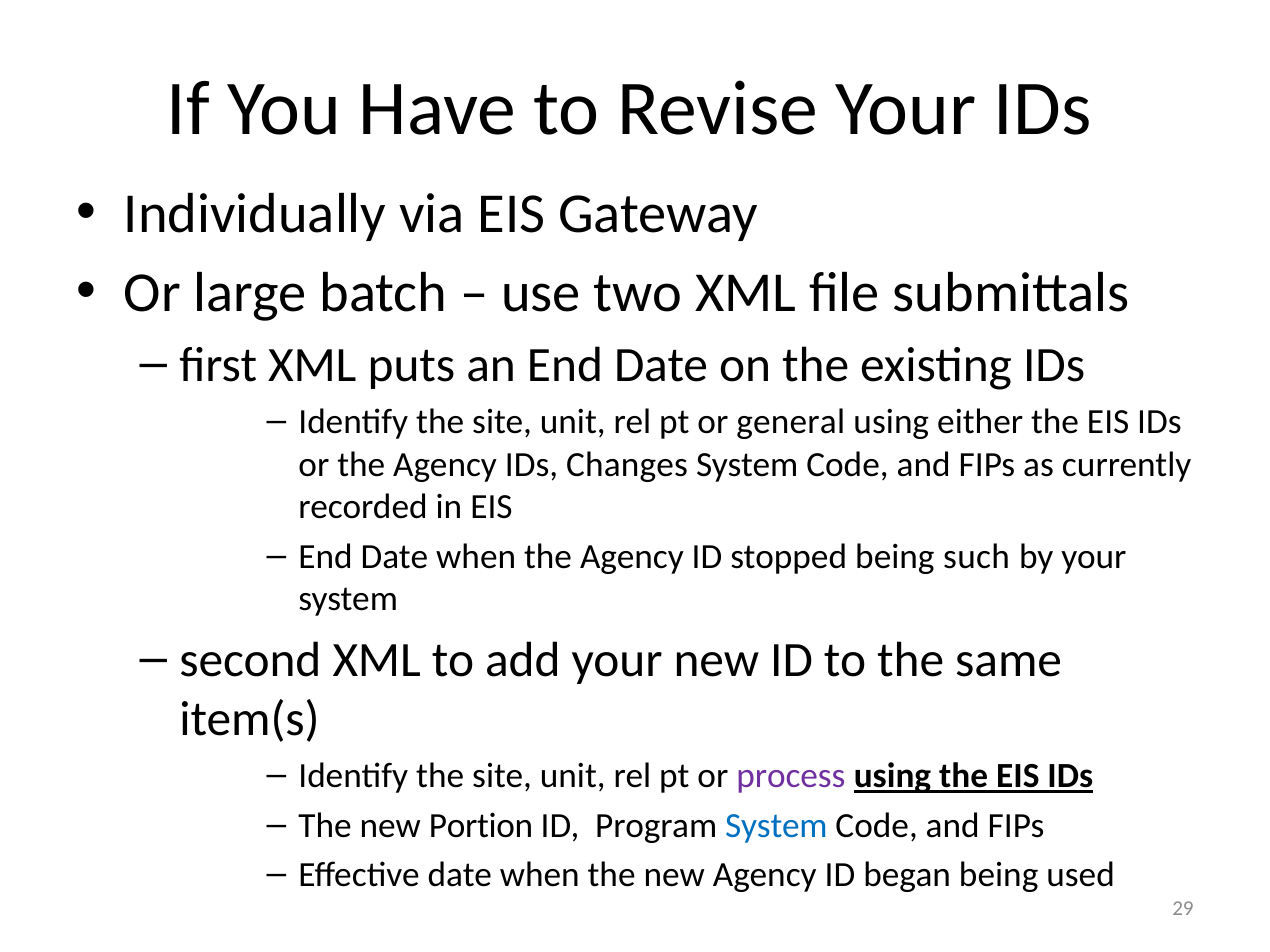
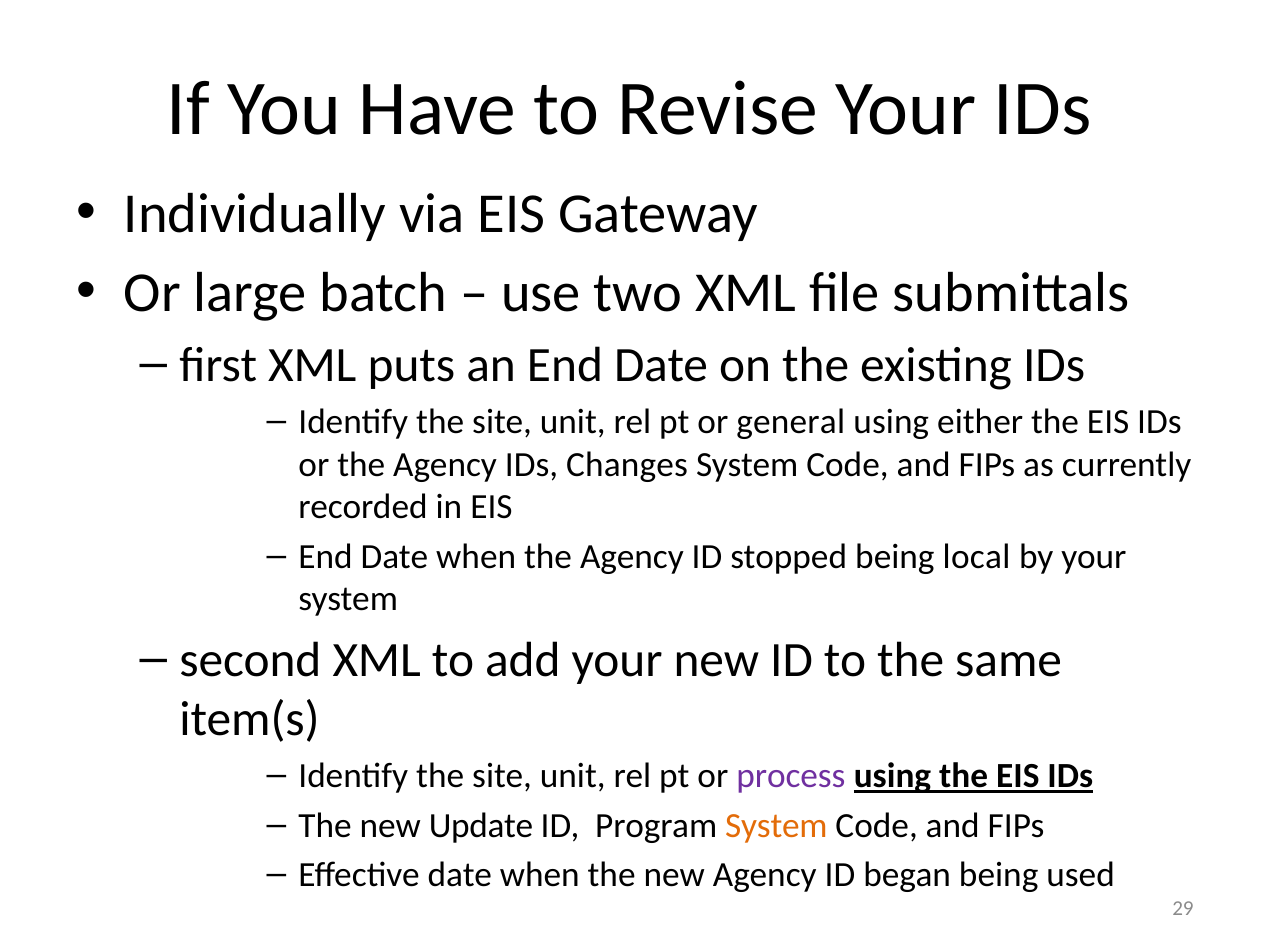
such: such -> local (977, 557)
Portion: Portion -> Update (481, 826)
System colour: blue -> orange (776, 826)
